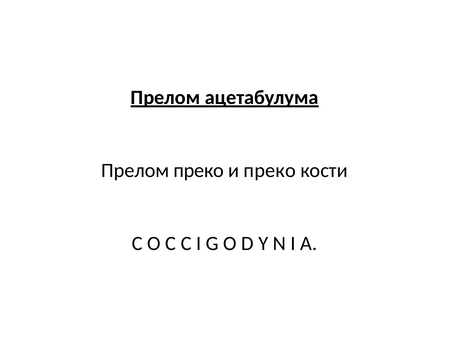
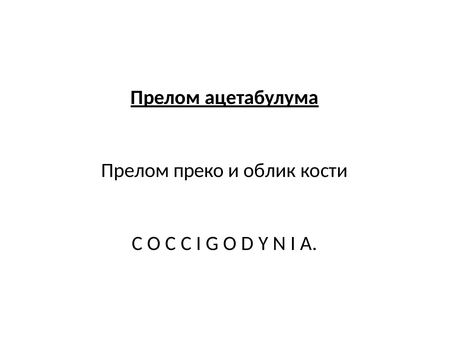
и преко: преко -> облик (270, 171)
